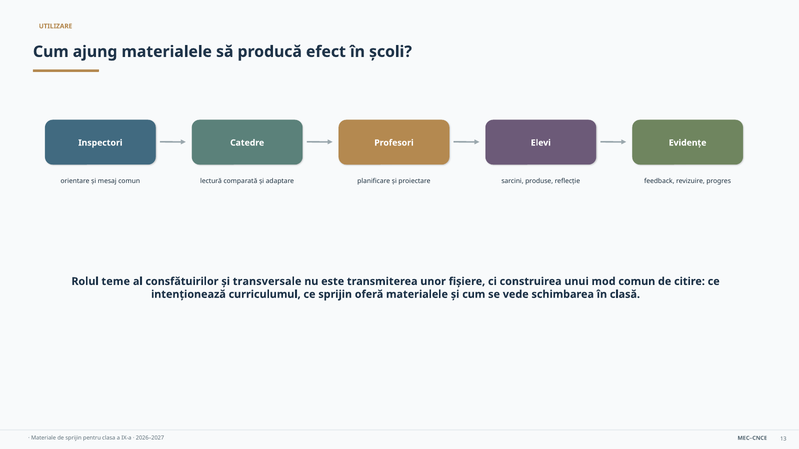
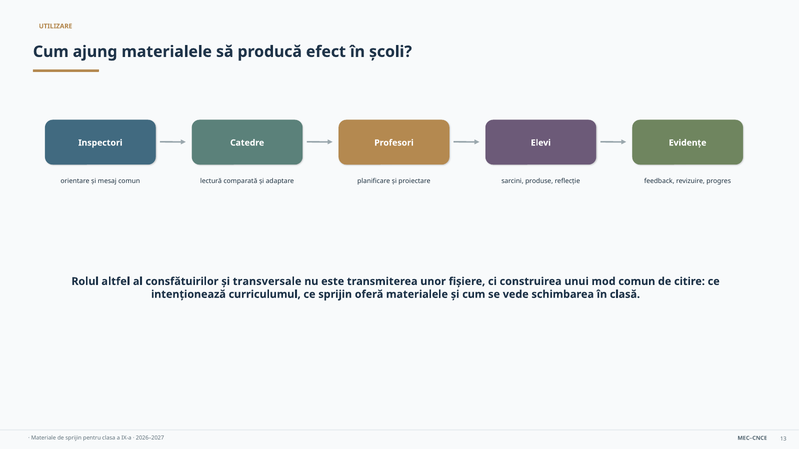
teme: teme -> altfel (116, 282)
